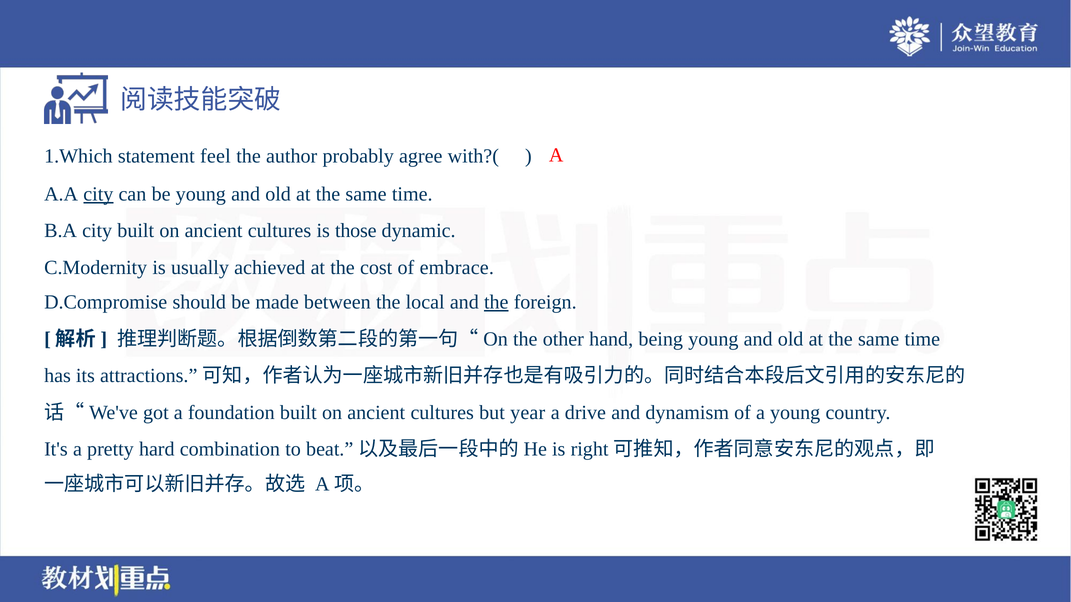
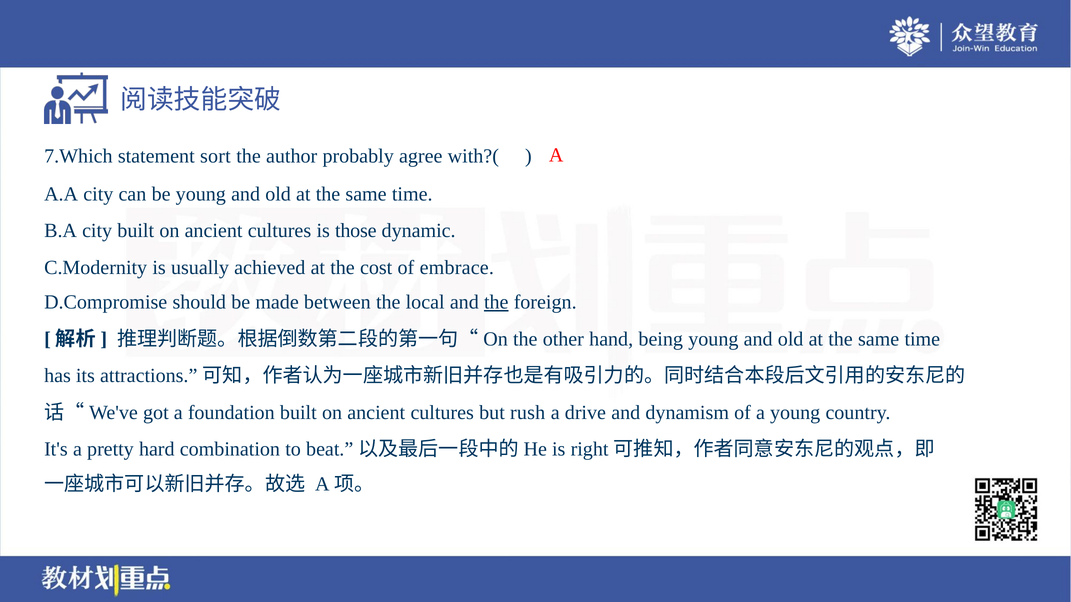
1.Which: 1.Which -> 7.Which (78, 156)
feel: feel -> sort (215, 156)
city underline: present -> none (98, 194)
year: year -> rush (528, 413)
